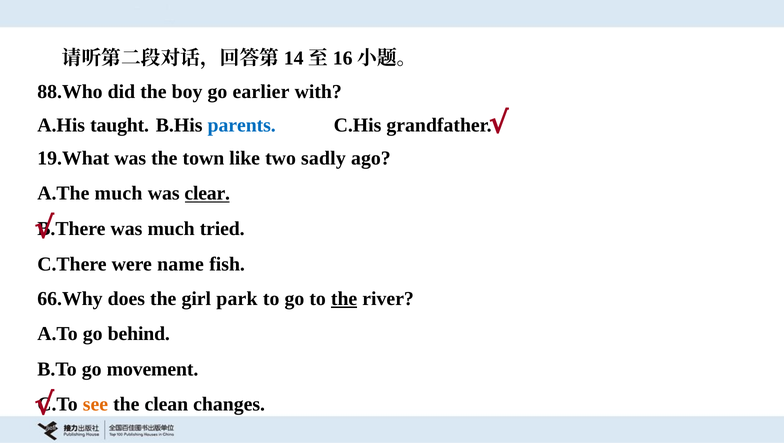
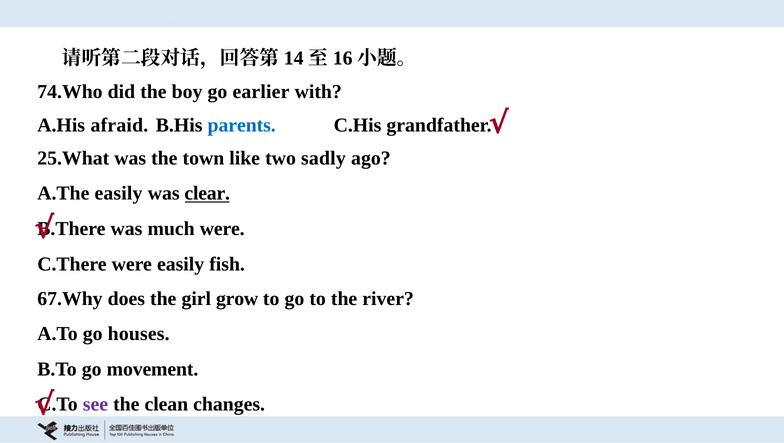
88.Who: 88.Who -> 74.Who (70, 92)
taught: taught -> afraid (119, 125)
19.What: 19.What -> 25.What (73, 159)
A.The much: much -> easily (119, 194)
much tried: tried -> were (222, 229)
were name: name -> easily (181, 264)
66.Why: 66.Why -> 67.Why (70, 299)
park: park -> grow (237, 299)
the underline: present -> none (344, 299)
behind: behind -> houses (139, 334)
see colour: orange -> purple (95, 405)
